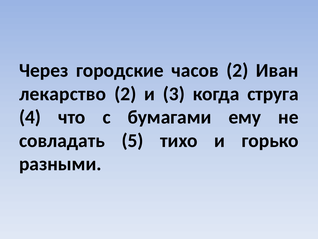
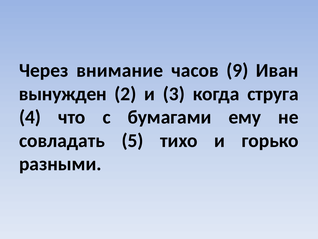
городские: городские -> внимание (120, 70)
часов 2: 2 -> 9 (237, 70)
лекарство: лекарство -> вынужден (63, 94)
